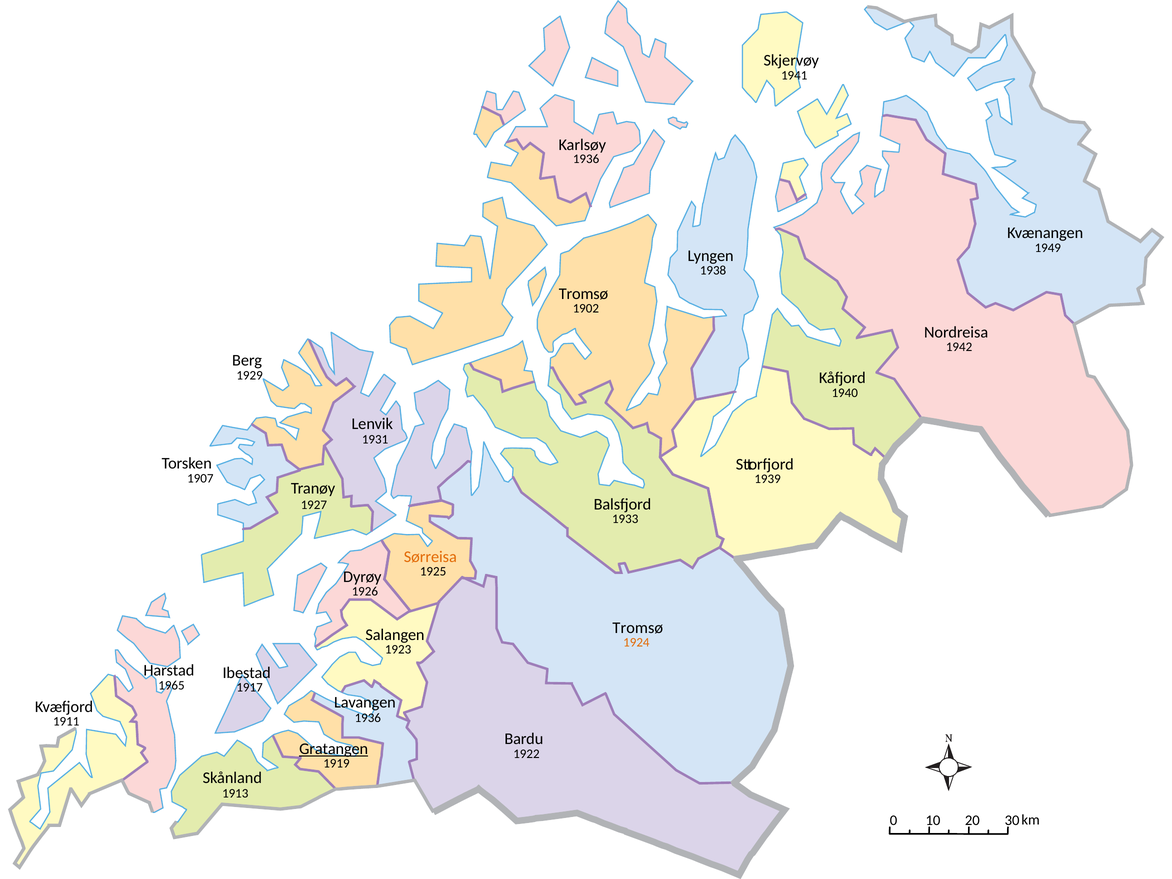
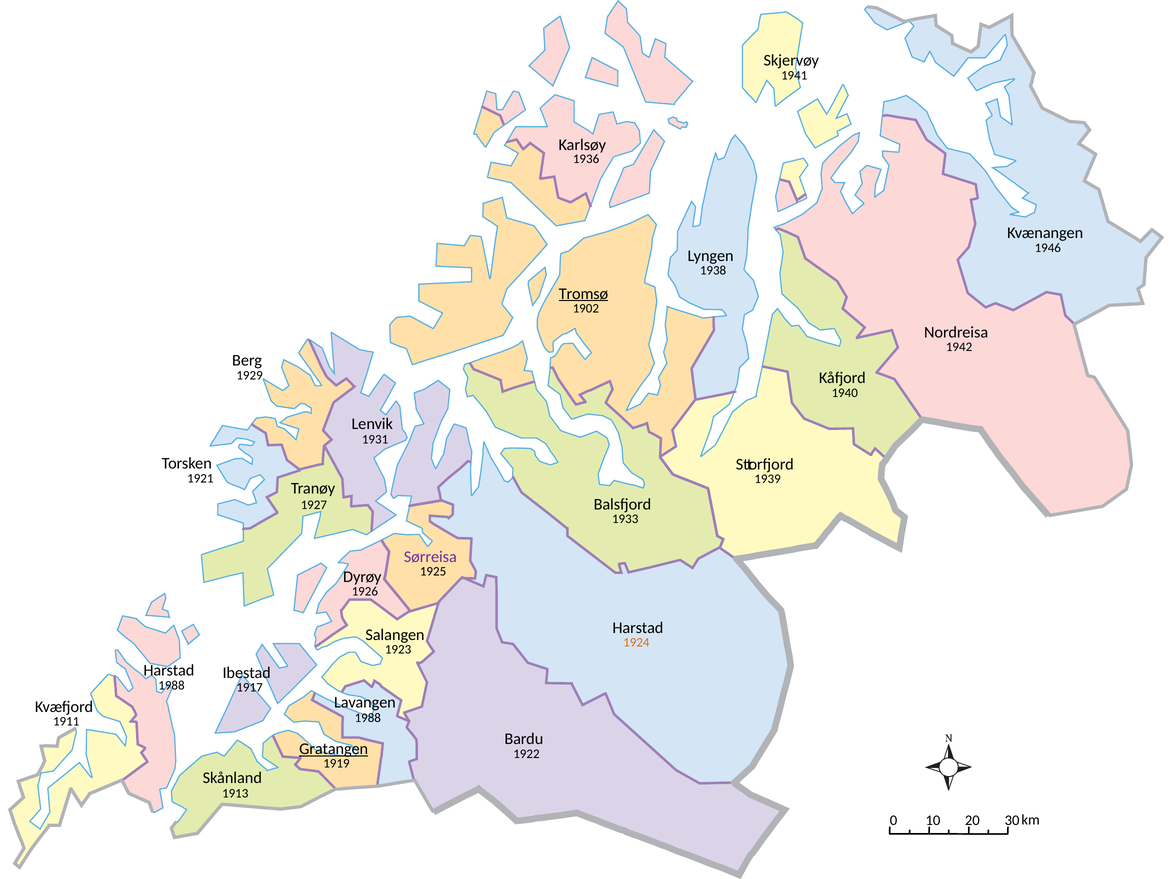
1949: 1949 -> 1946 (1048, 248)
Tromsø underline: none -> present (584, 294)
1907: 1907 -> 1921 (200, 478)
Sørreisa colour: orange -> purple (430, 557)
Tromsø: Tromsø -> Harstad (638, 628)
1965: 1965 -> 1988 (171, 685)
1911 1936: 1936 -> 1988 (368, 718)
